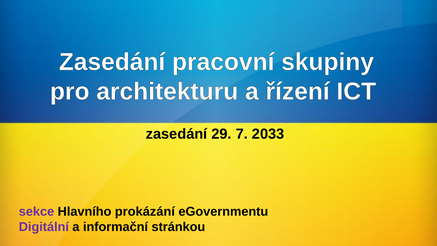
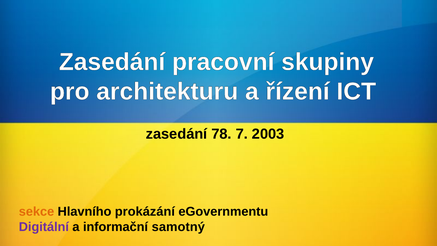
29: 29 -> 78 (222, 134)
2033: 2033 -> 2003 (268, 134)
sekce colour: purple -> orange (36, 212)
stránkou: stránkou -> samotný (178, 227)
